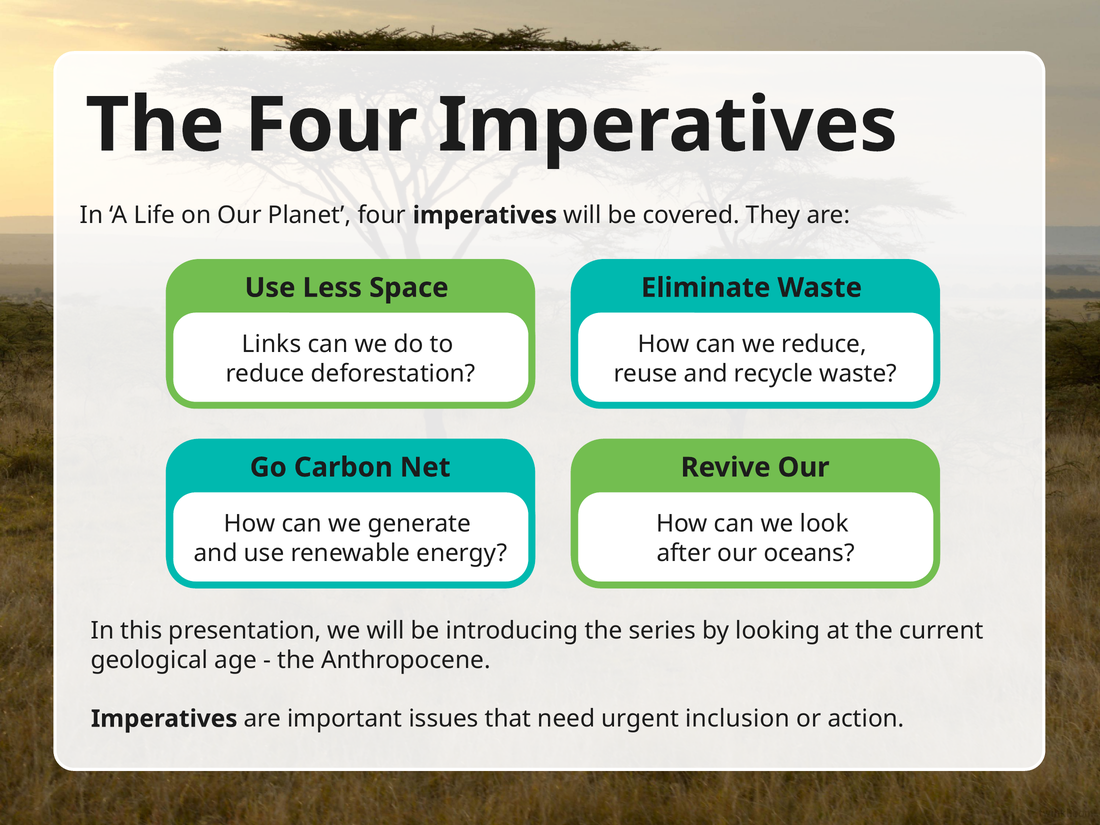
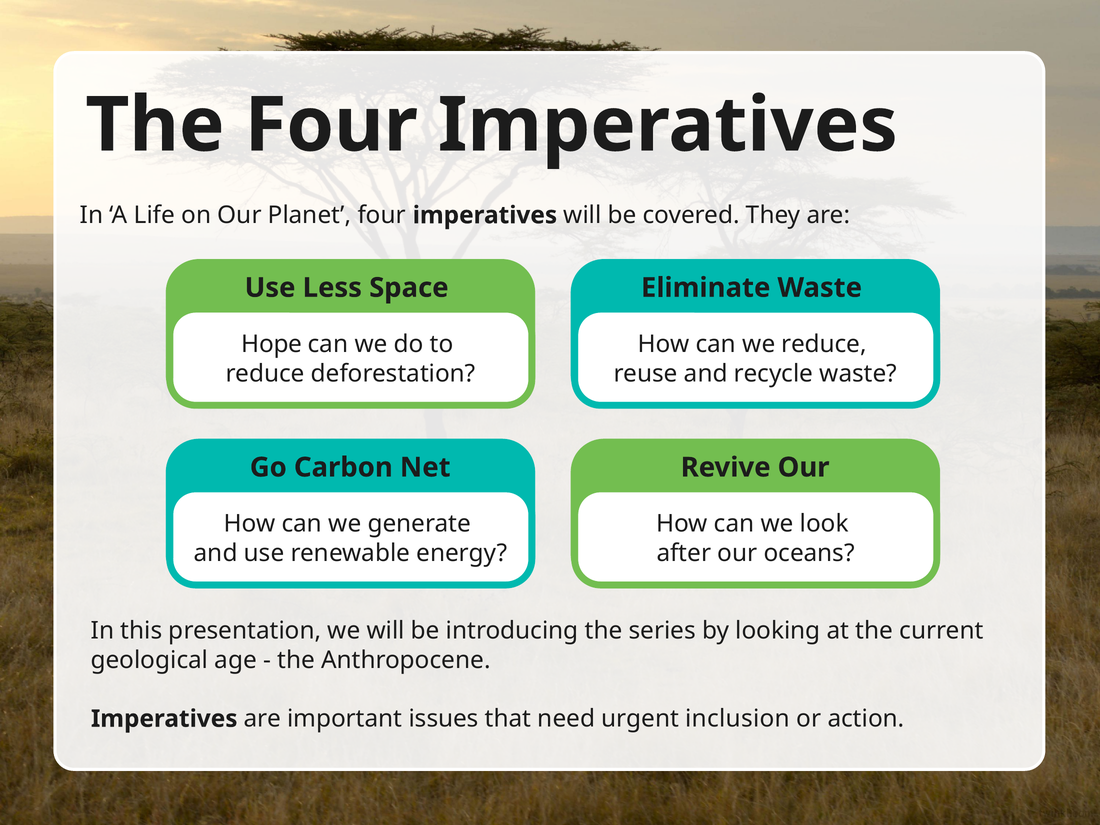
Links: Links -> Hope (272, 344)
